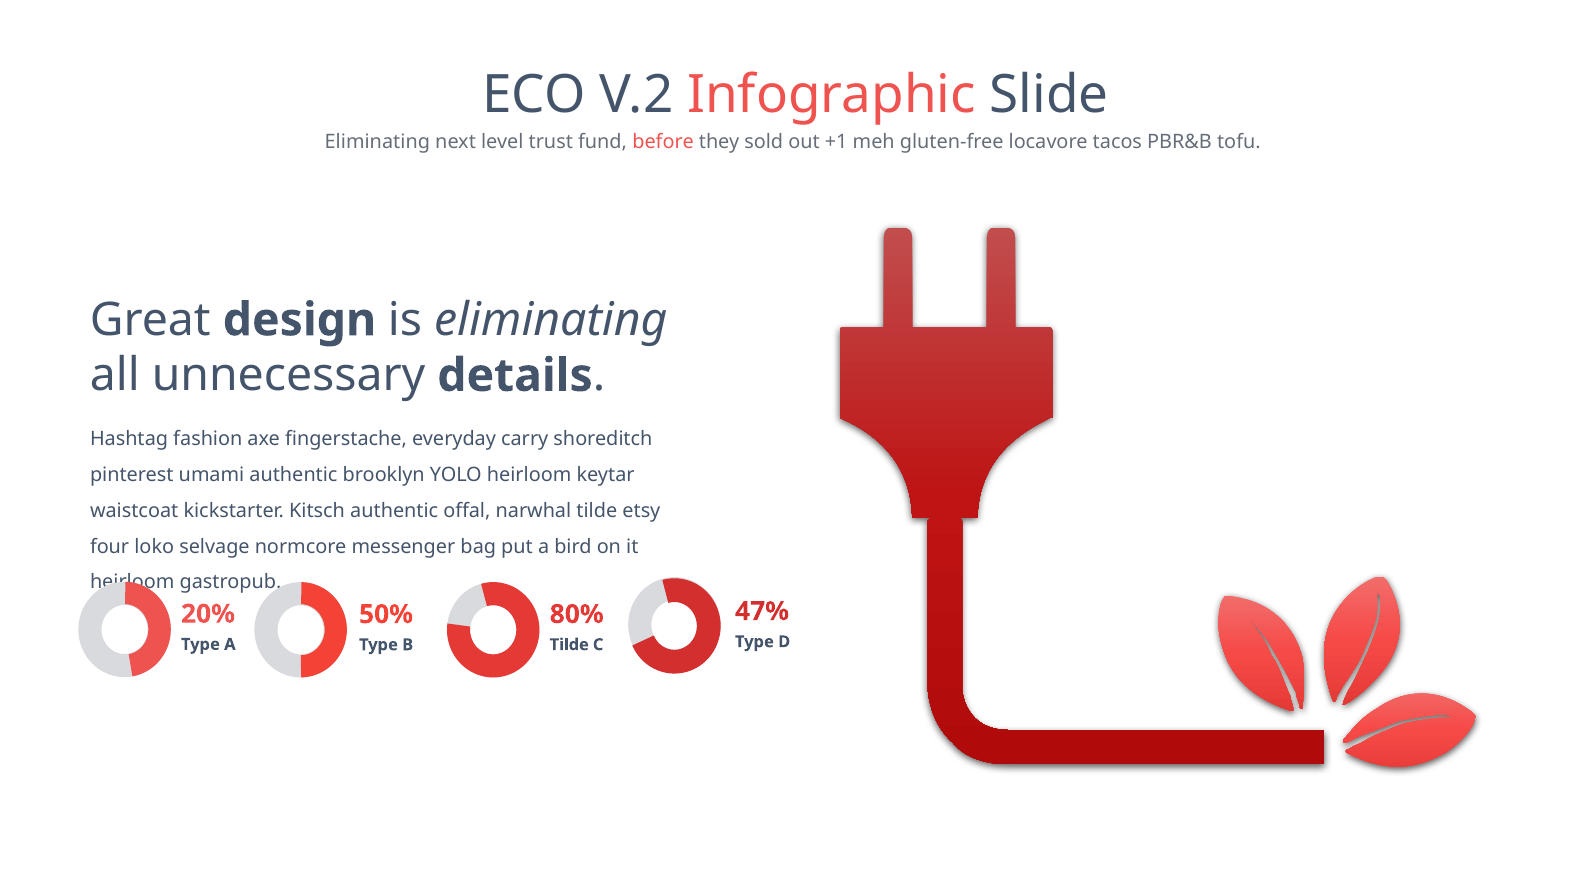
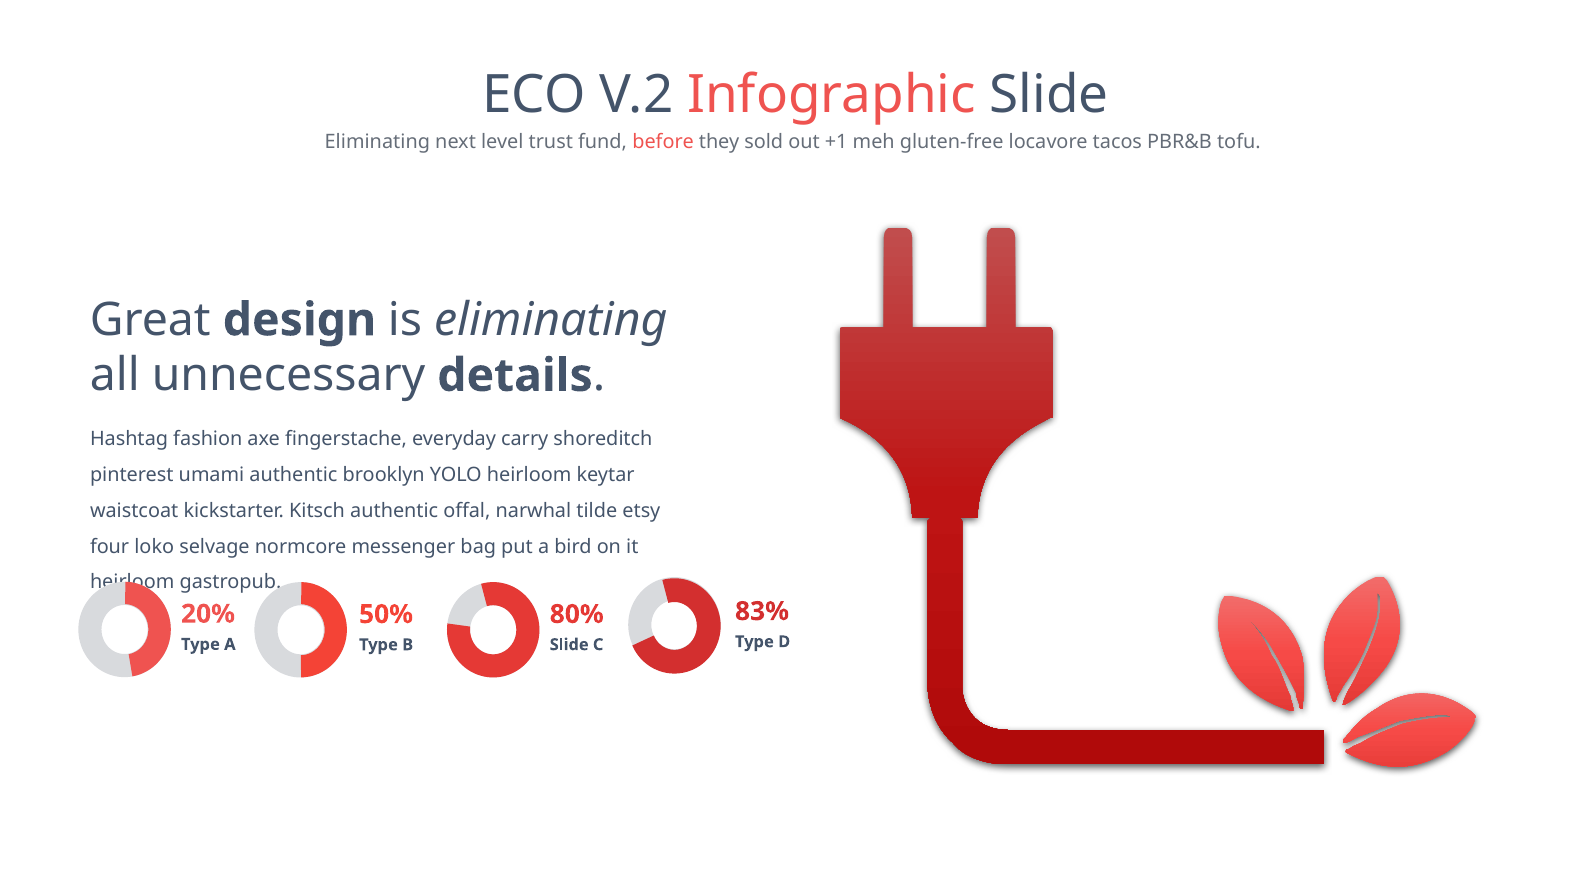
47%: 47% -> 83% (762, 612)
Tilde: Tilde -> Slide (569, 645)
